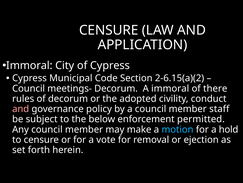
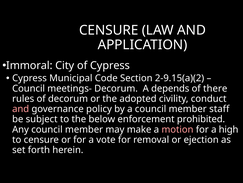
2-6.15(a)(2: 2-6.15(a)(2 -> 2-9.15(a)(2 (180, 78)
A immoral: immoral -> depends (170, 88)
permitted: permitted -> prohibited (201, 119)
motion colour: light blue -> pink (177, 129)
hold: hold -> high (229, 129)
